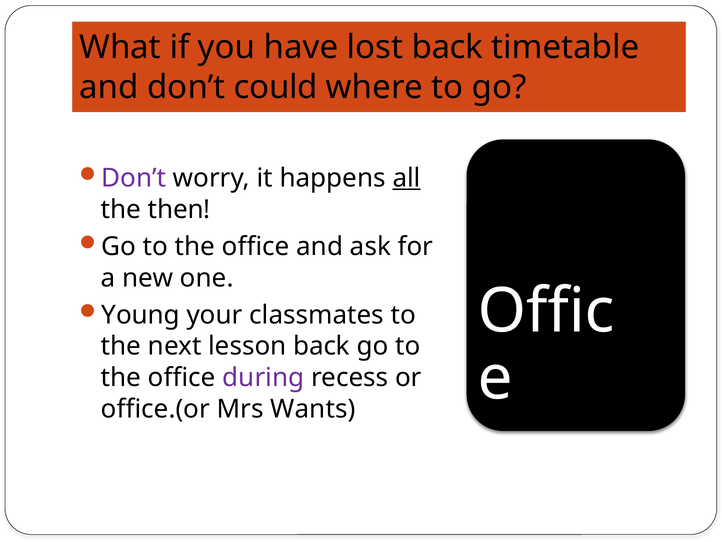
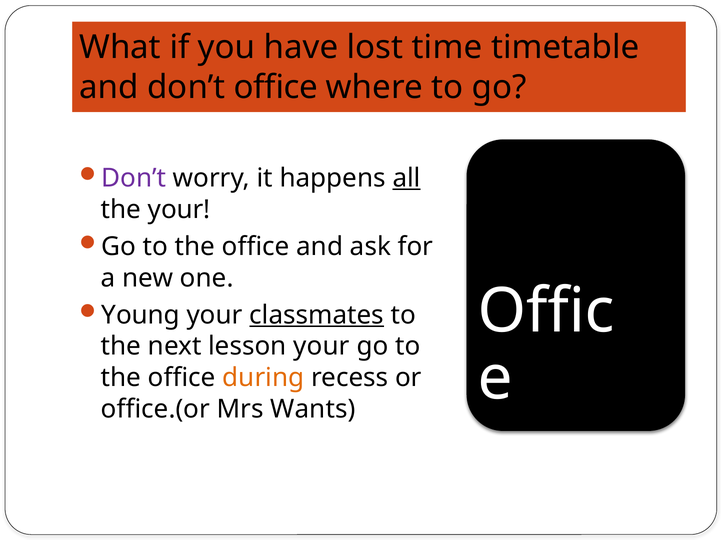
lost back: back -> time (447, 47)
don’t could: could -> office (276, 87)
the then: then -> your (179, 209)
classmates underline: none -> present (317, 315)
lesson back: back -> your (322, 346)
during colour: purple -> orange (263, 377)
